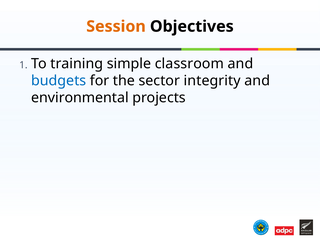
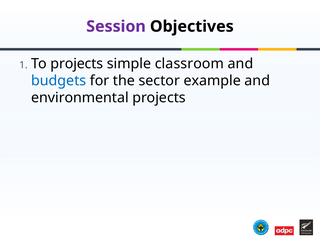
Session colour: orange -> purple (116, 26)
To training: training -> projects (77, 64)
integrity: integrity -> example (212, 81)
